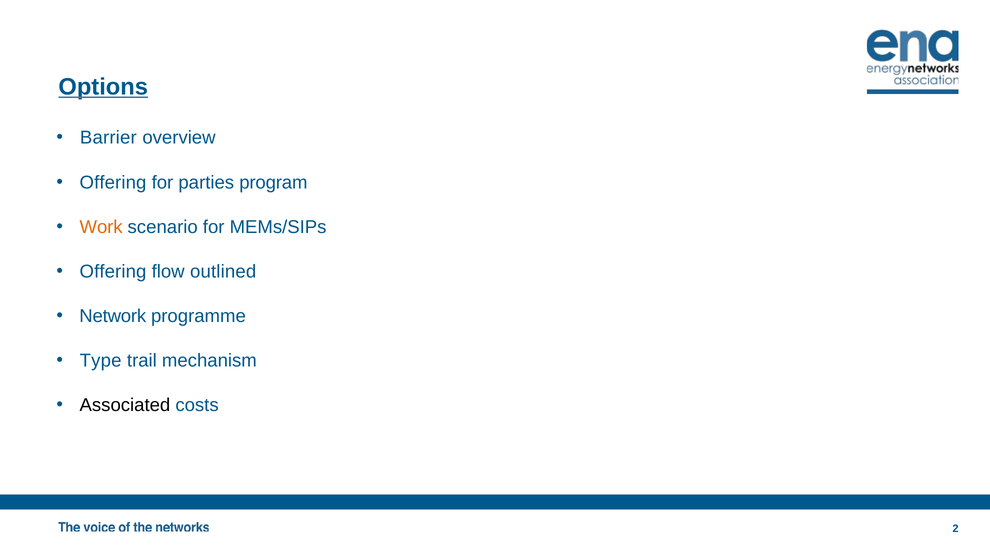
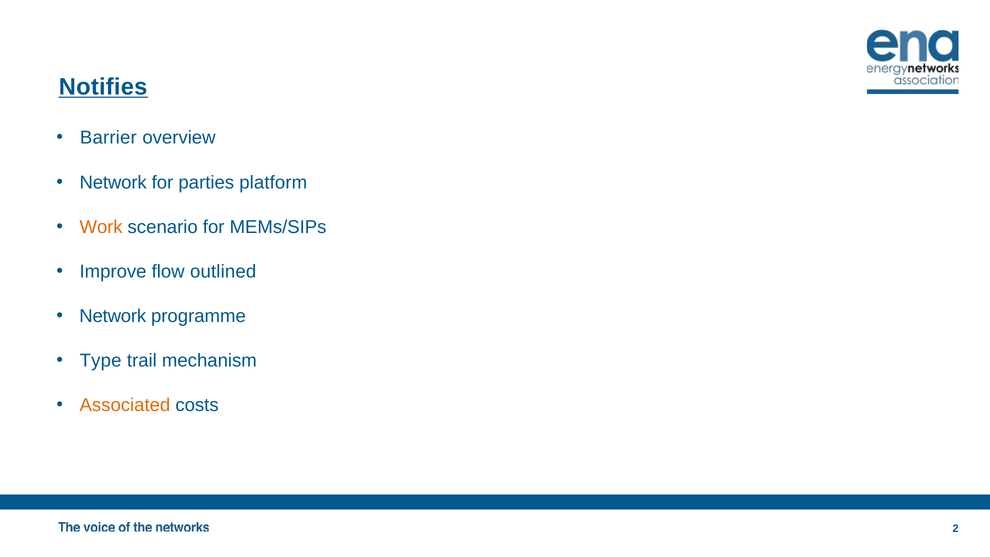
Options: Options -> Notifies (103, 87)
Offering: Offering -> Network (113, 182)
program: program -> platform (273, 182)
Offering: Offering -> Improve (113, 271)
Associated colour: black -> orange (125, 405)
